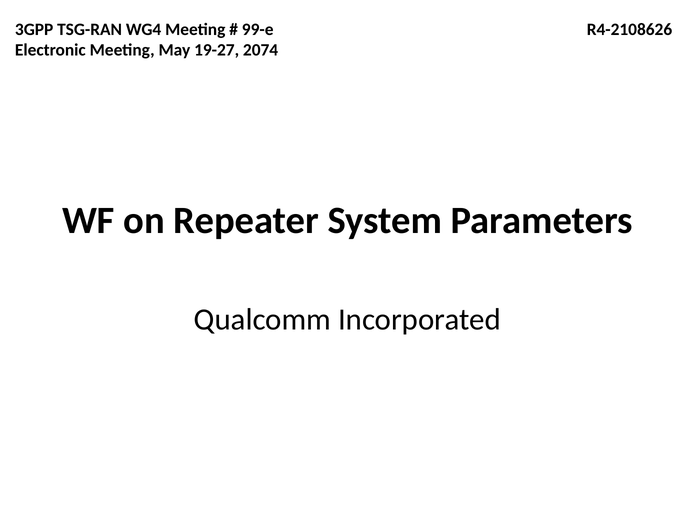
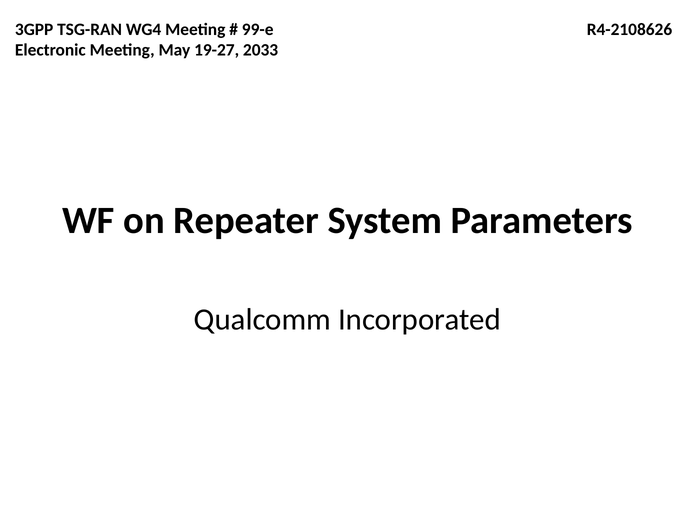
2074: 2074 -> 2033 (261, 50)
